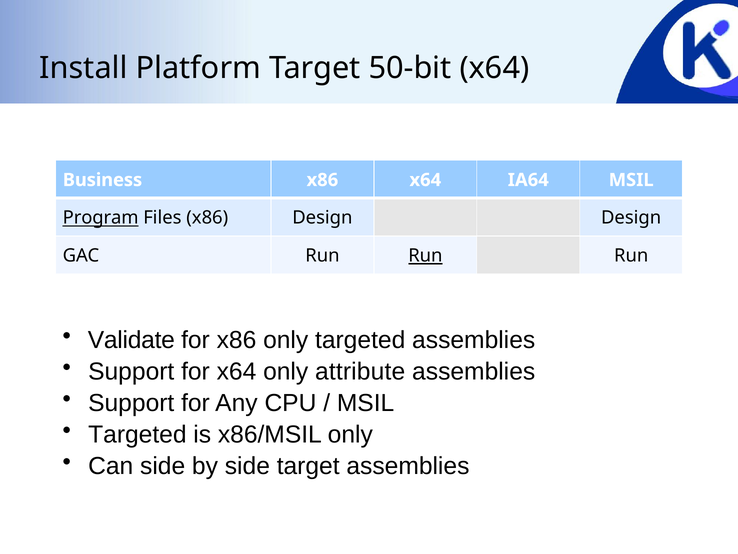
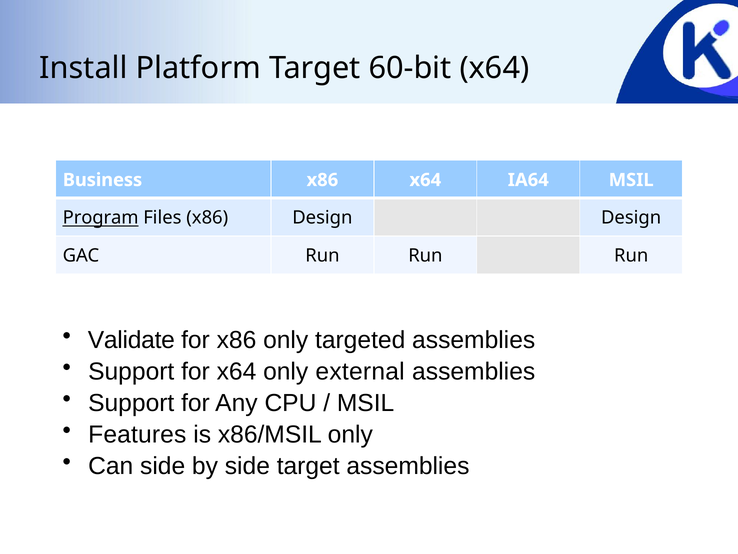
50-bit: 50-bit -> 60-bit (410, 68)
Run underline: present -> none (425, 256)
attribute: attribute -> external (360, 371)
Targeted: Targeted -> Features (137, 434)
